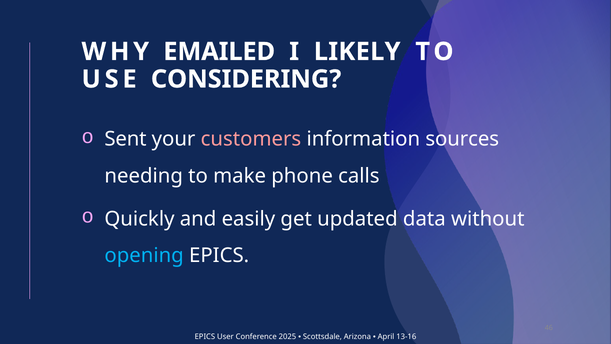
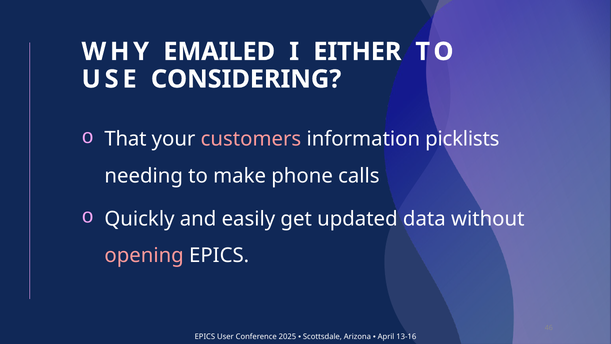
LIKELY: LIKELY -> EITHER (357, 52)
Sent: Sent -> That (126, 139)
sources: sources -> picklists (462, 139)
opening colour: light blue -> pink (144, 255)
